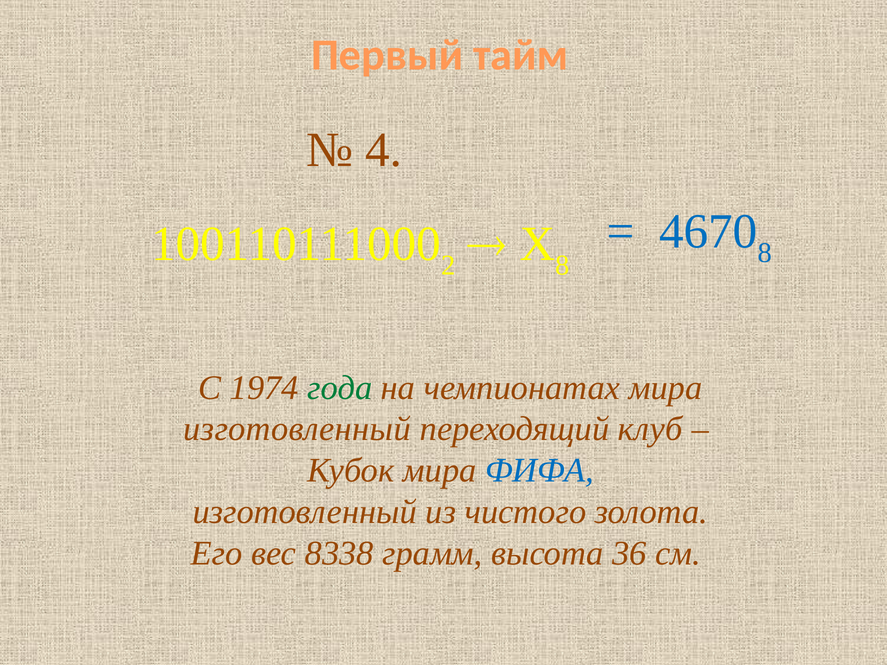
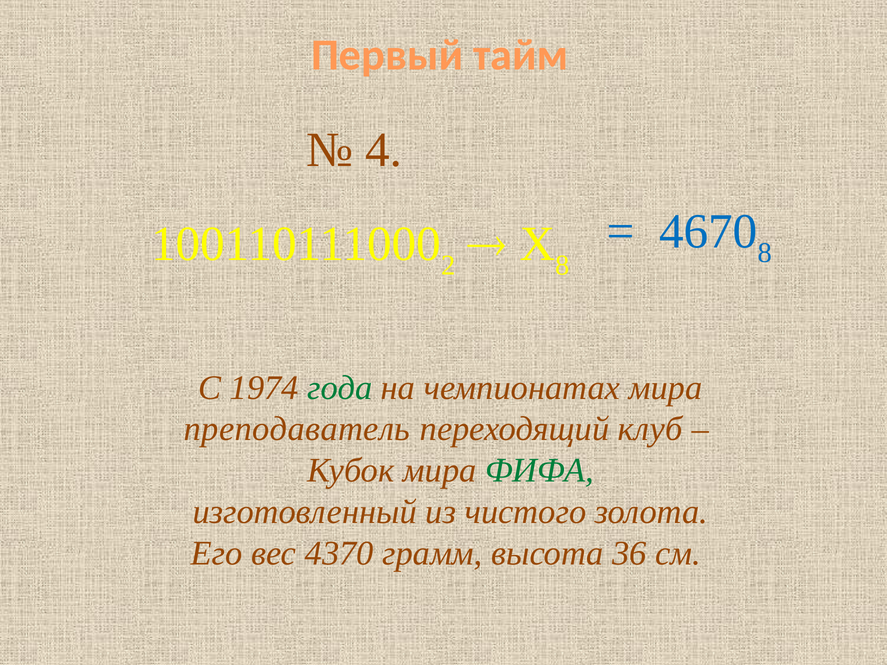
изготовленный: изготовленный -> преподаватель (297, 429)
ФИФА colour: blue -> green (539, 471)
8338: 8338 -> 4370 (339, 553)
